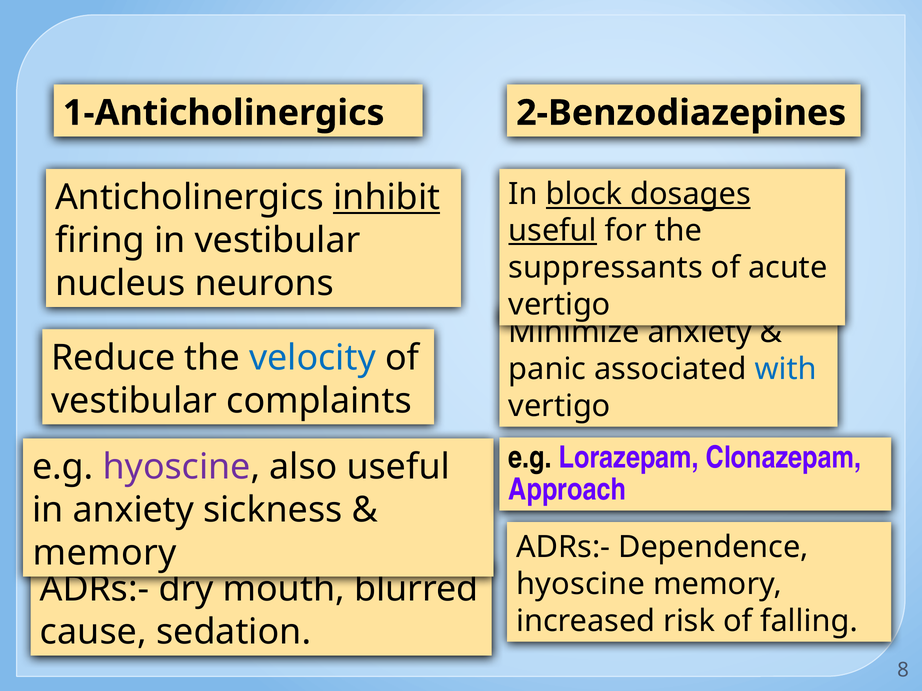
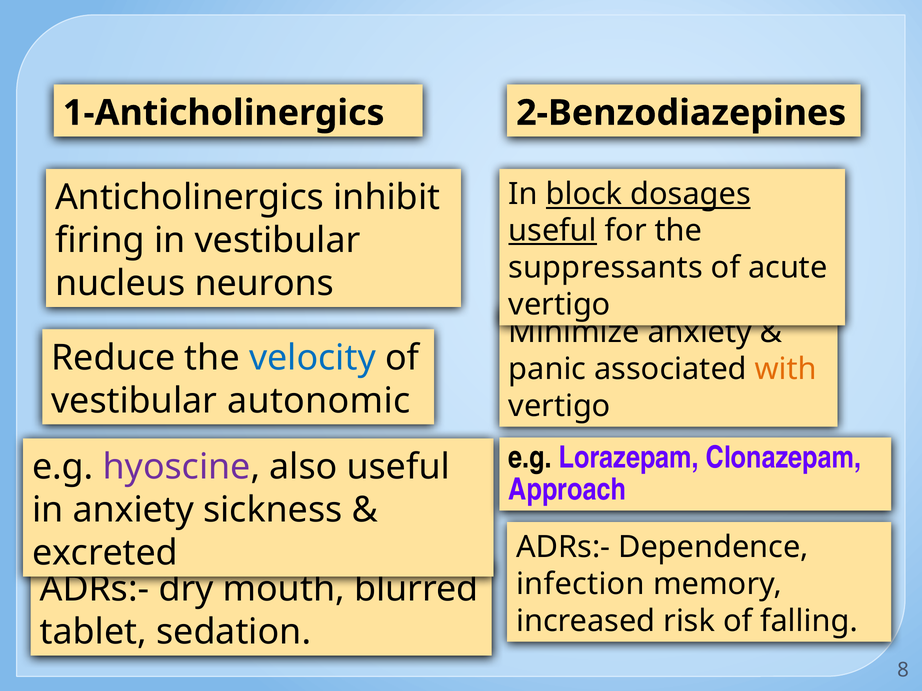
inhibit underline: present -> none (387, 198)
with colour: blue -> orange (786, 369)
complaints: complaints -> autonomic (319, 401)
memory: memory -> excreted (105, 553)
hyoscine: hyoscine -> infection (580, 584)
cause: cause -> tablet (93, 632)
